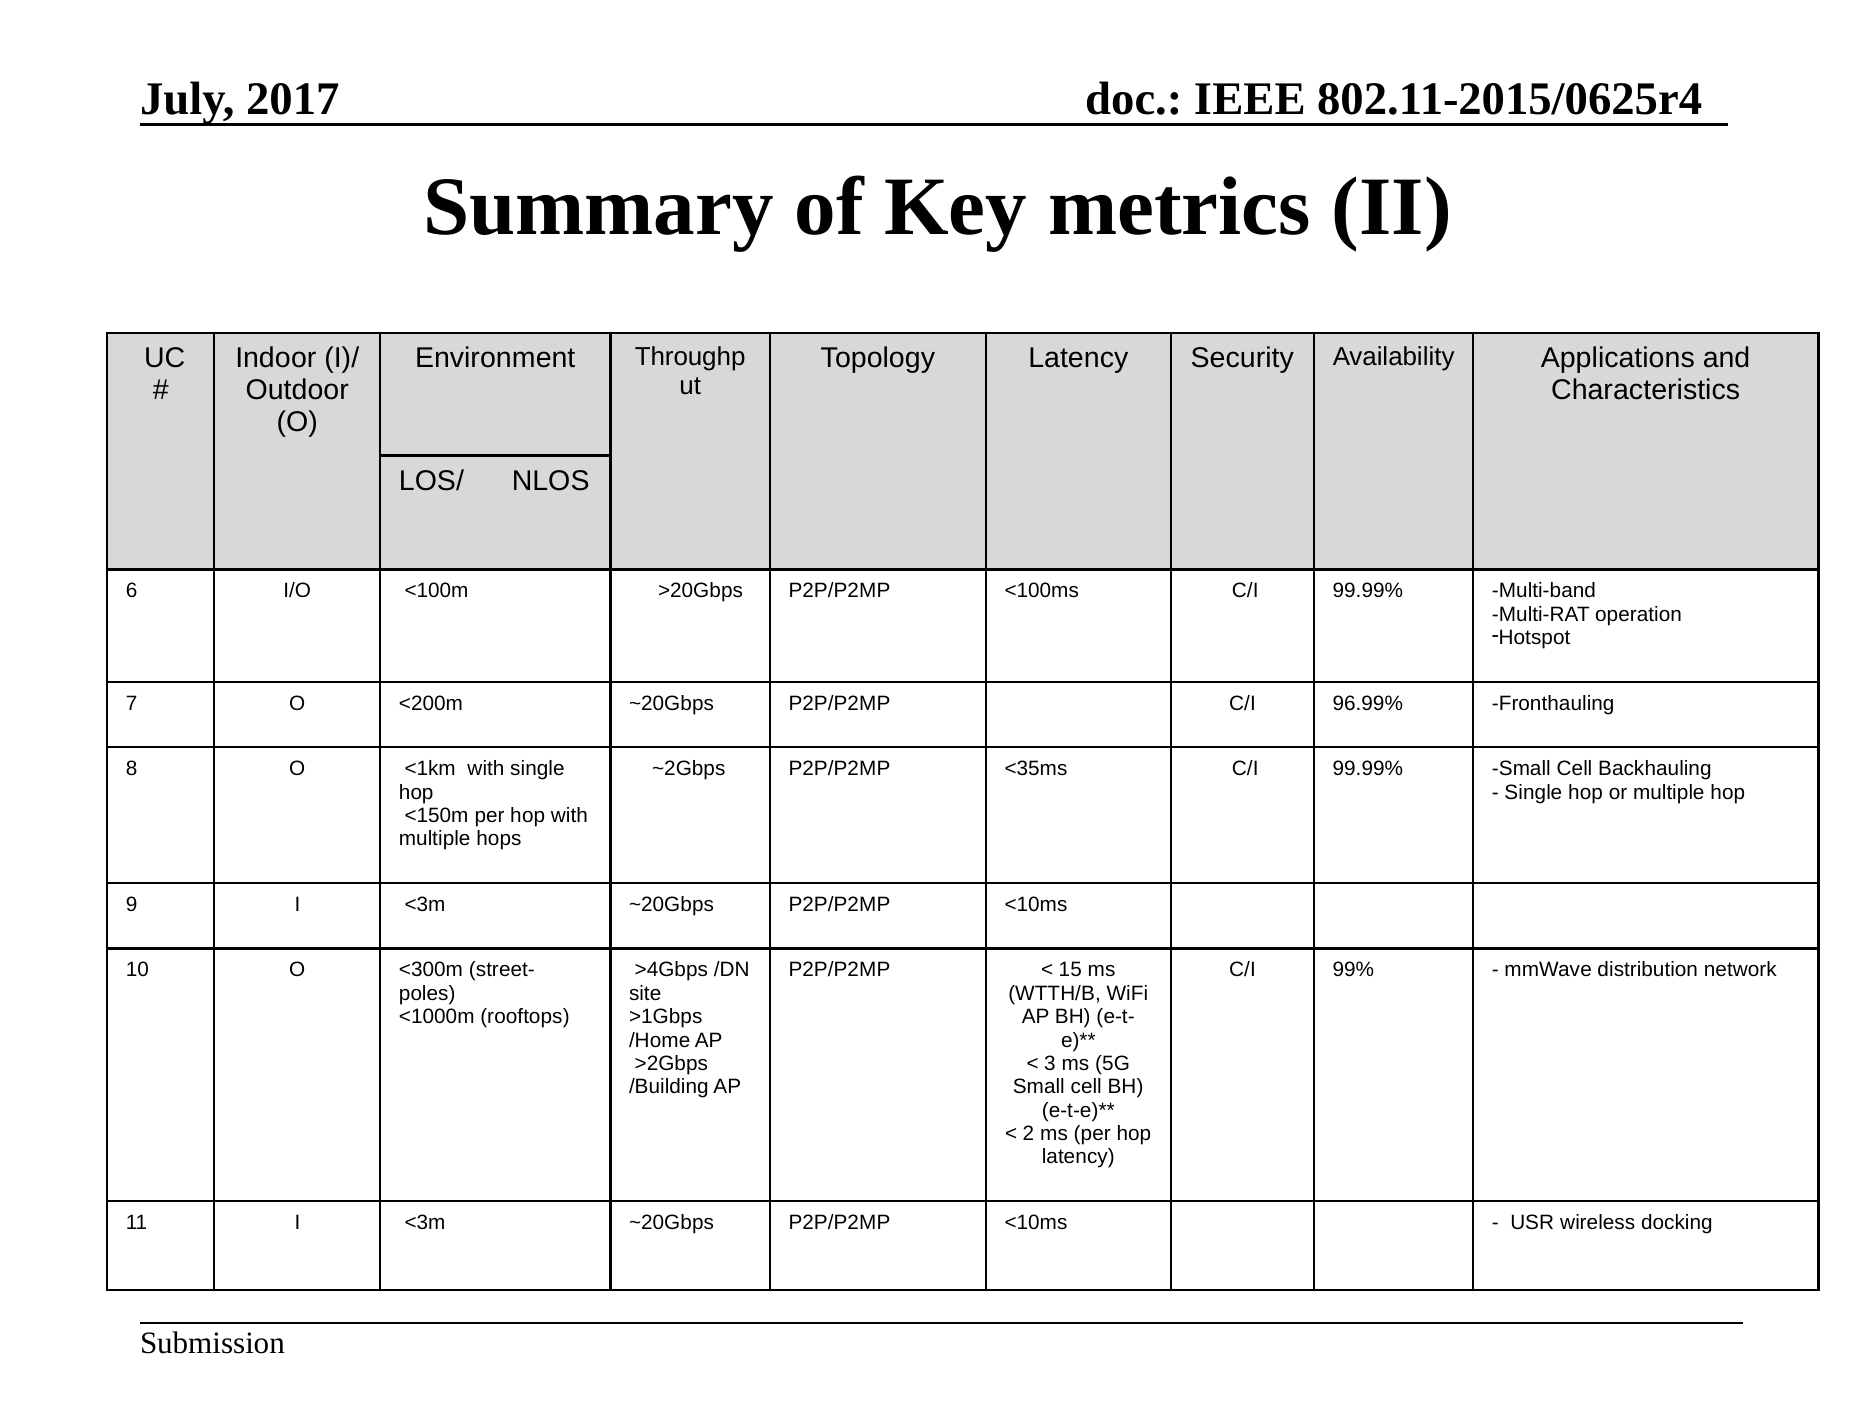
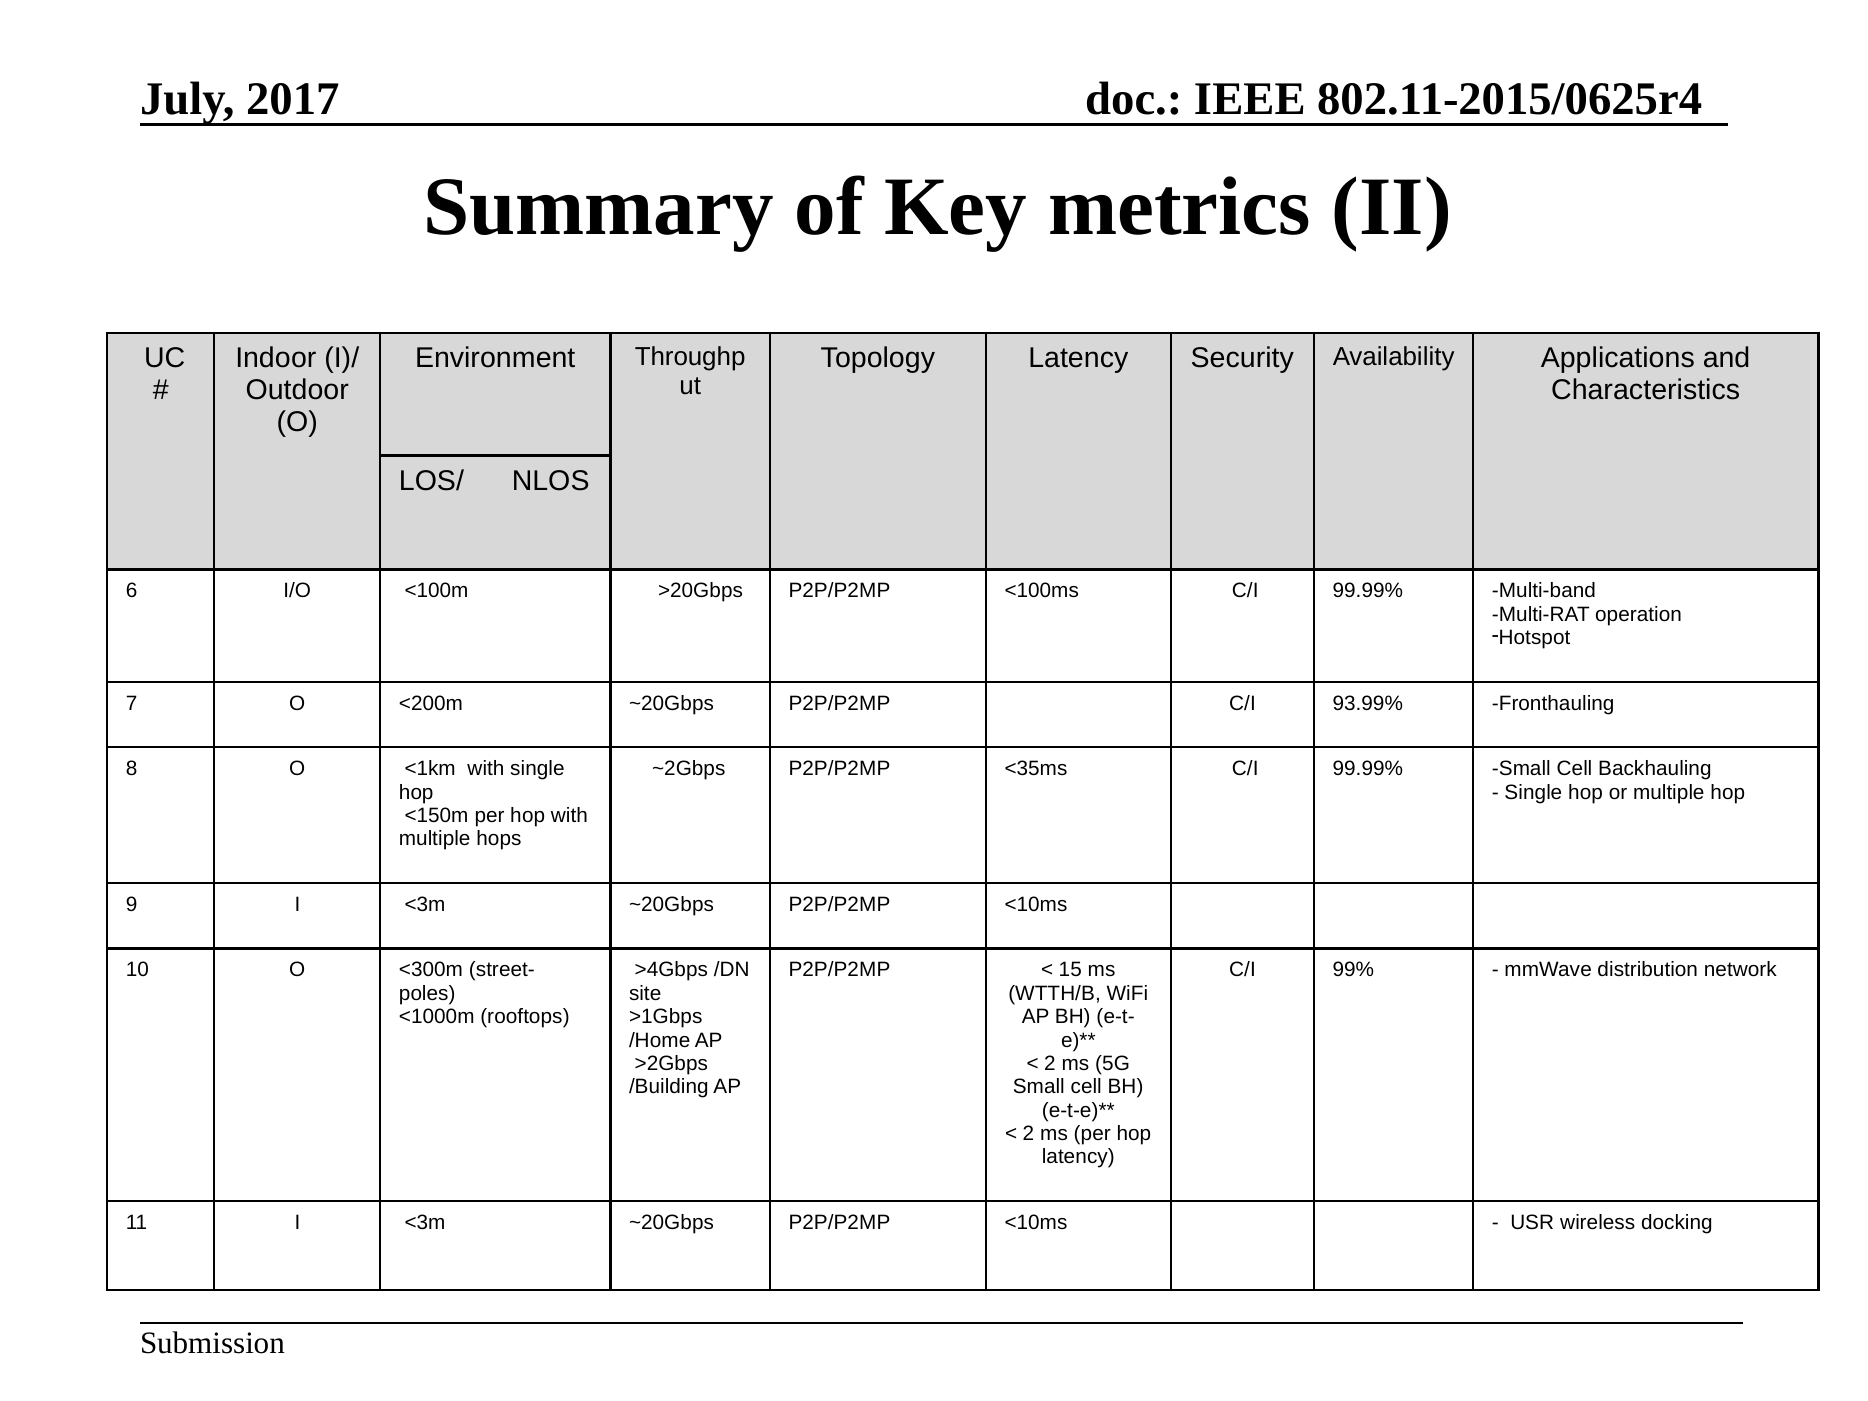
96.99%: 96.99% -> 93.99% (1368, 703)
3: 3 -> 2 (1050, 1064)
